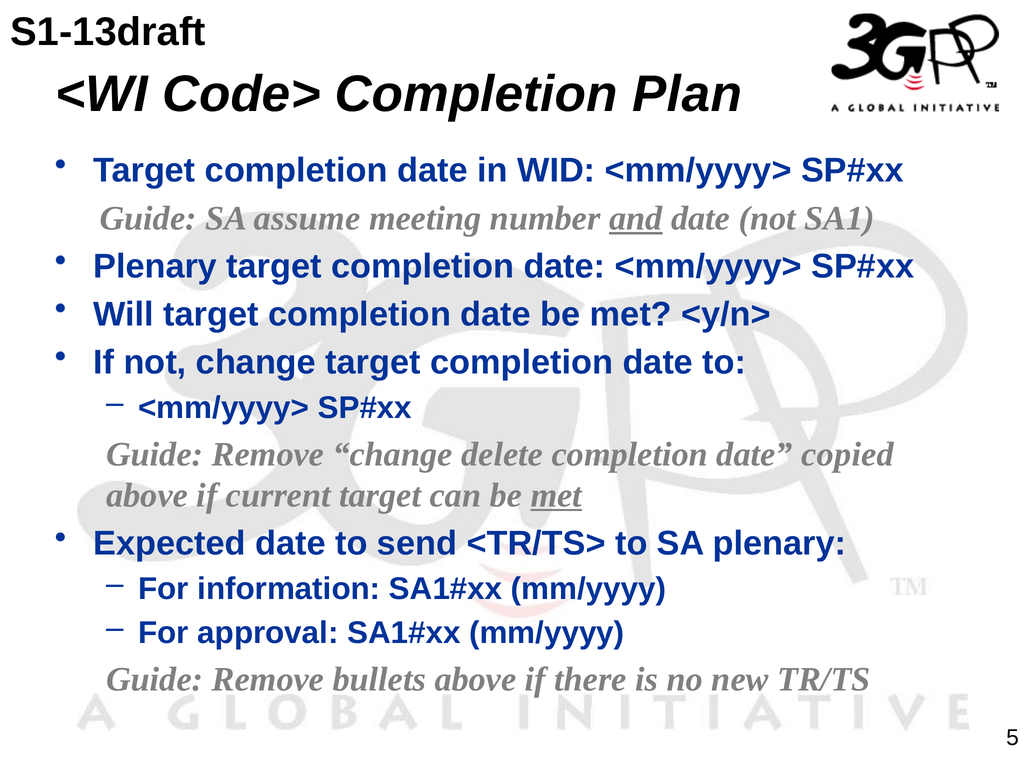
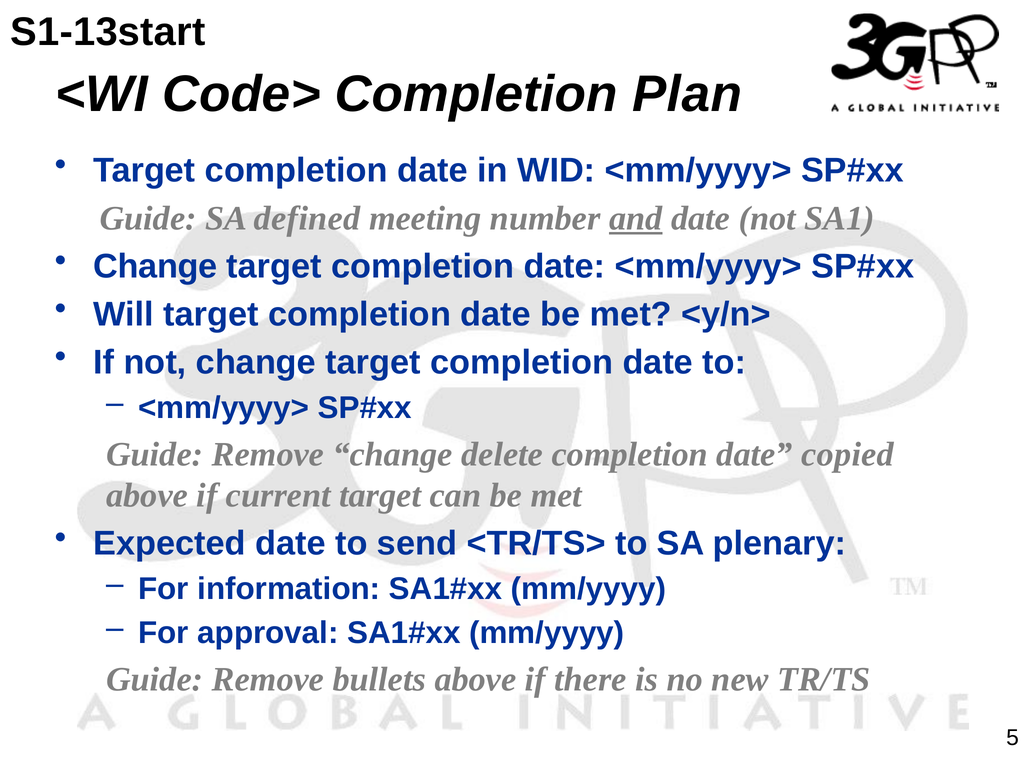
S1-13draft: S1-13draft -> S1-13start (108, 32)
assume: assume -> defined (307, 219)
Plenary: Plenary -> Change (155, 267)
met underline: present -> none (556, 496)
